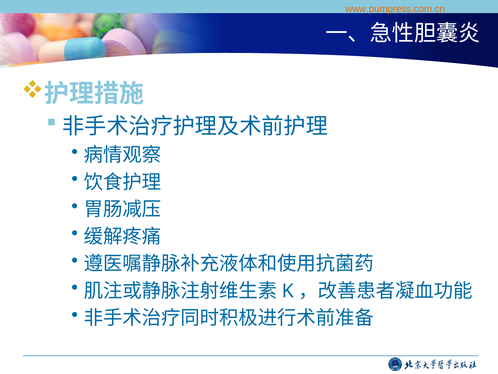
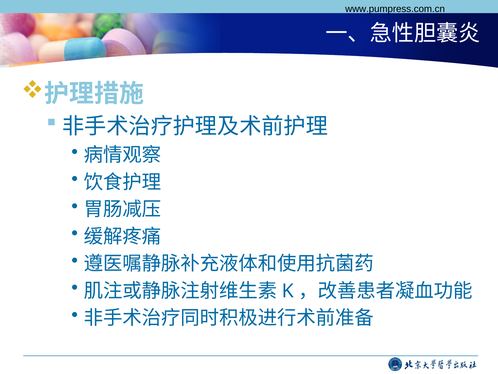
www.pumpress.com.cn colour: orange -> black (395, 9)
